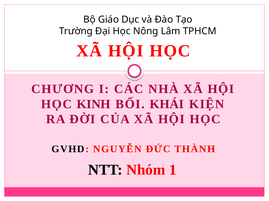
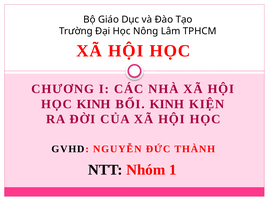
BỐI KHÁI: KHÁI -> KINH (167, 104)
